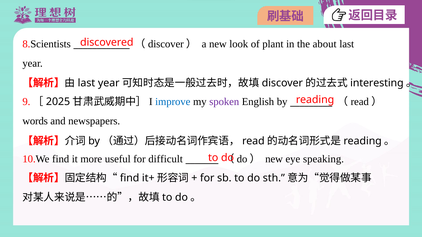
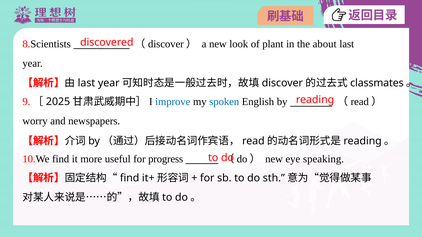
interesting: interesting -> classmates (377, 83)
spoken colour: purple -> blue (224, 102)
words: words -> worry (35, 121)
difficult: difficult -> progress (166, 159)
